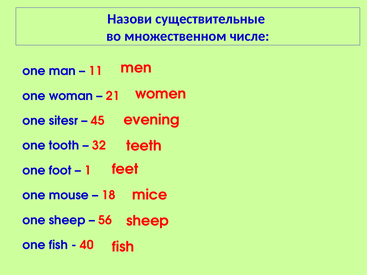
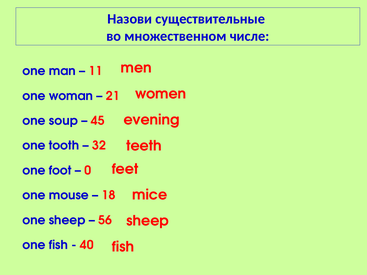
sitesr: sitesr -> soup (63, 121)
1: 1 -> 0 (88, 171)
